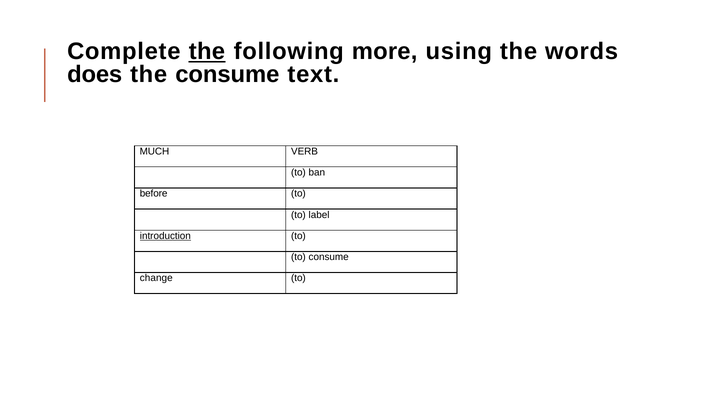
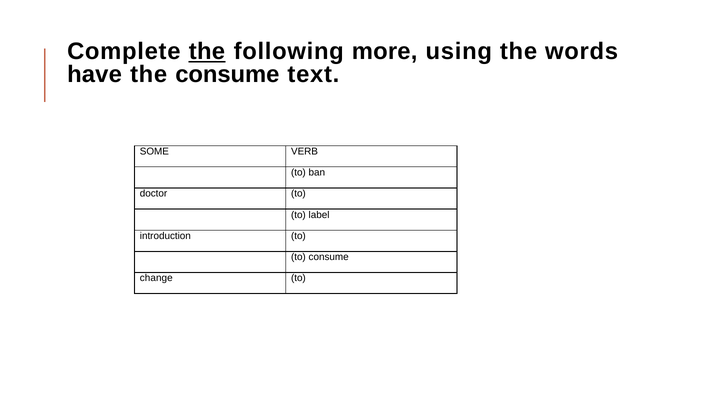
does: does -> have (95, 74)
MUCH: MUCH -> SOME (154, 151)
before: before -> doctor (154, 193)
introduction underline: present -> none (165, 236)
